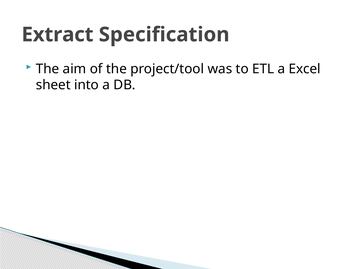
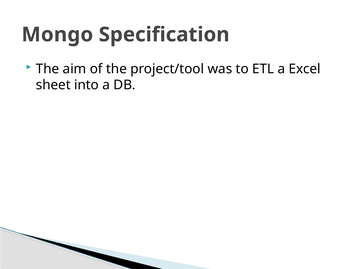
Extract: Extract -> Mongo (57, 35)
